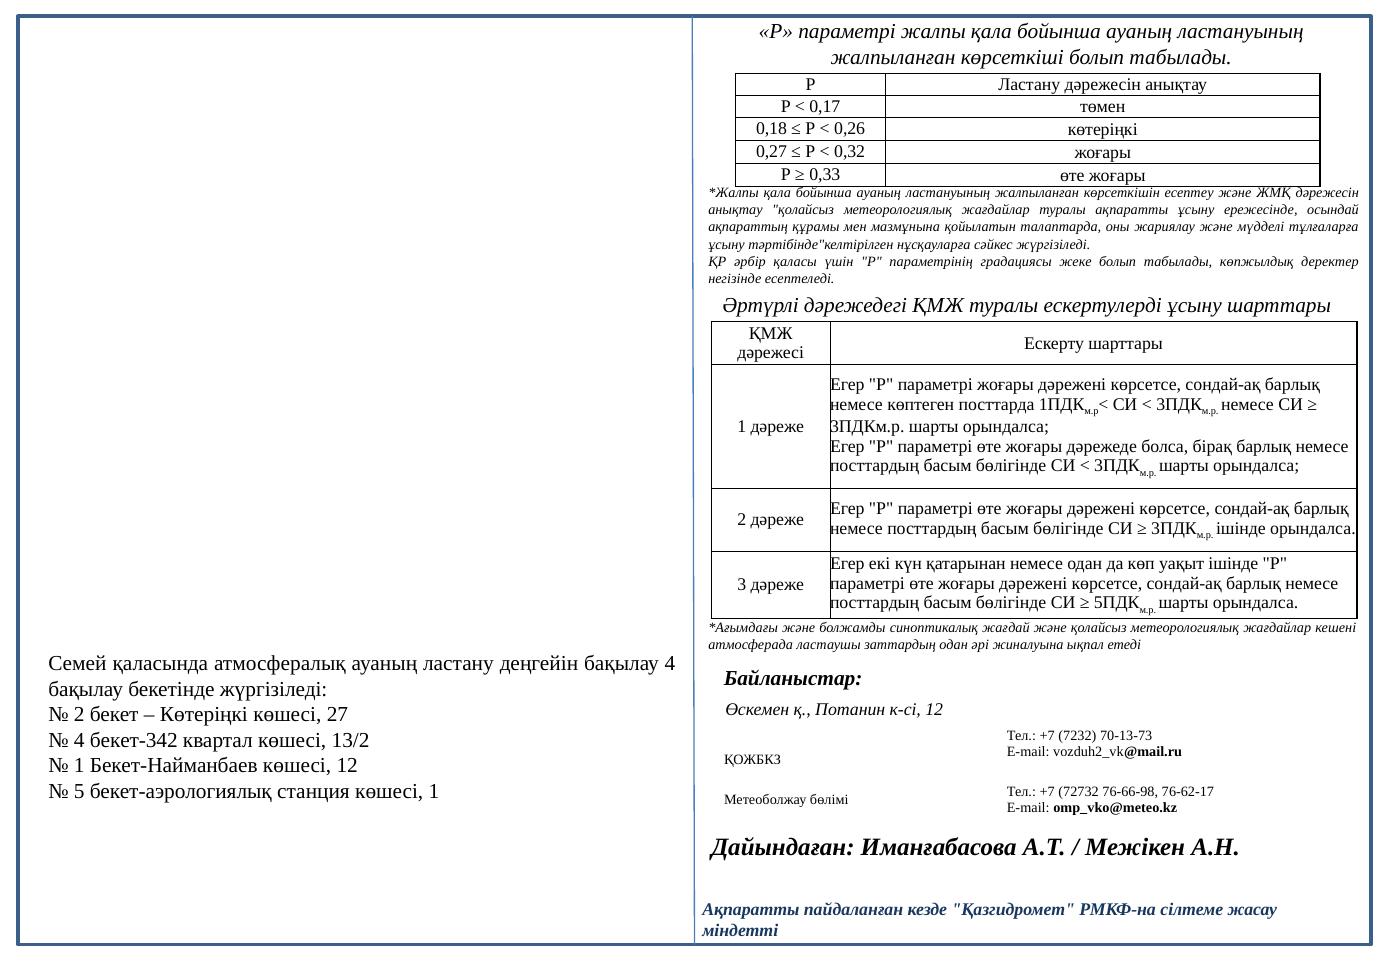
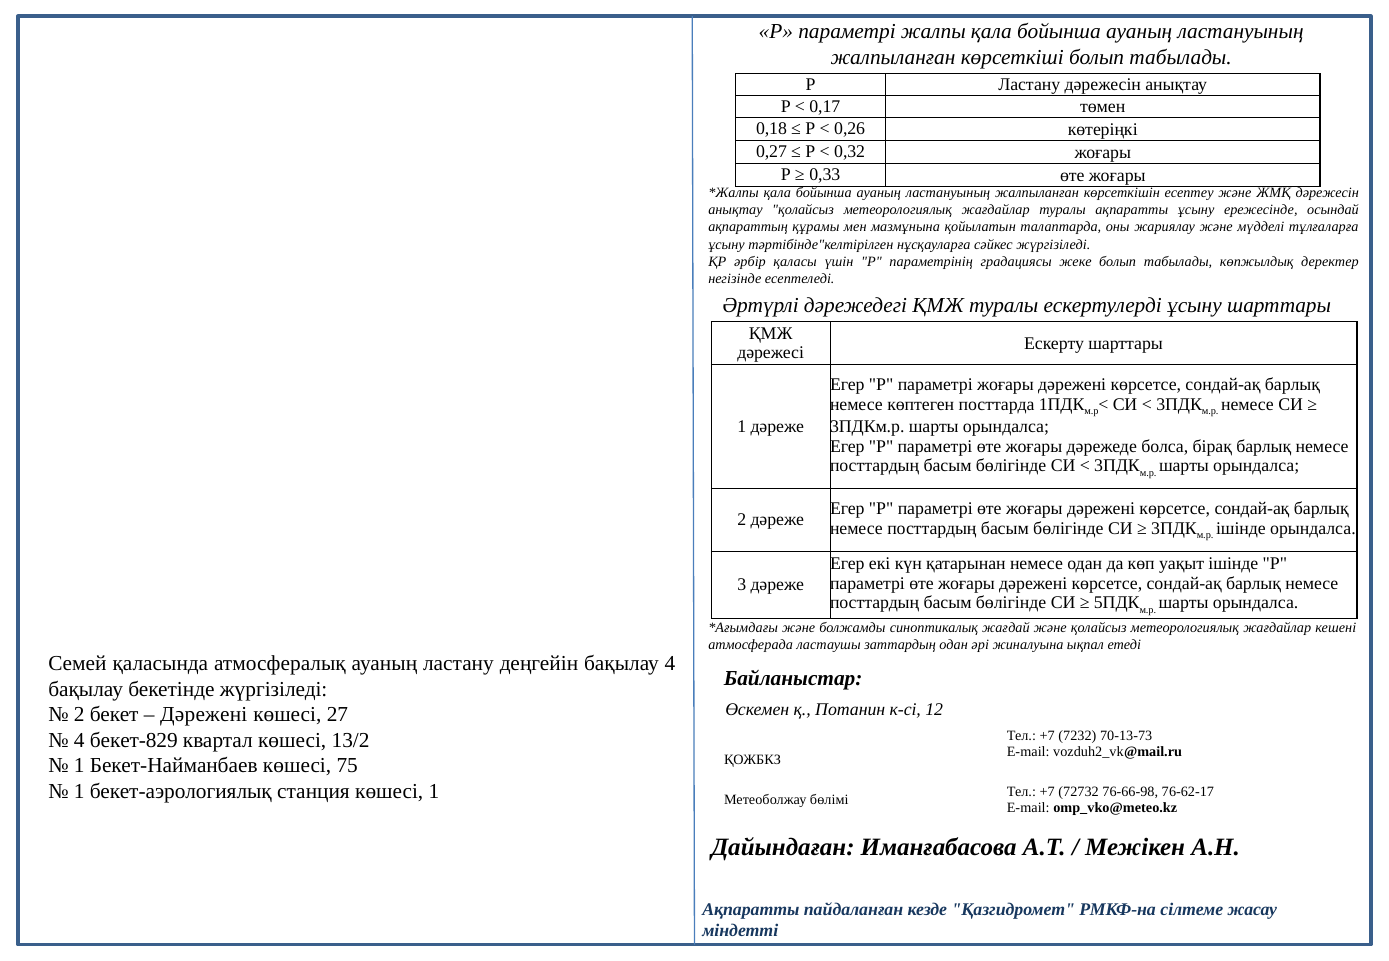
Көтеріңкі: Көтеріңкі -> Дәрежені (204, 715)
бекет-342: бекет-342 -> бекет-829 (134, 741)
көшесі 12: 12 -> 75 (347, 766)
5: 5 -> 1 (79, 792)
